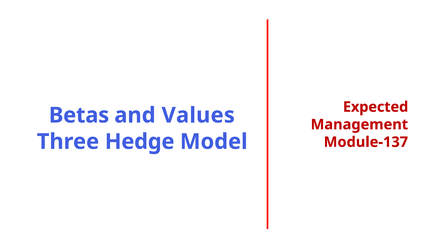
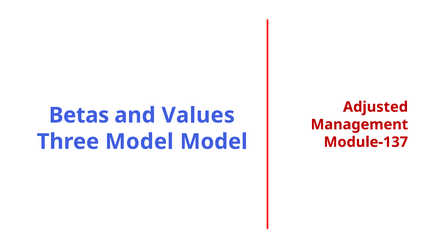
Expected: Expected -> Adjusted (376, 107)
Three Hedge: Hedge -> Model (139, 141)
